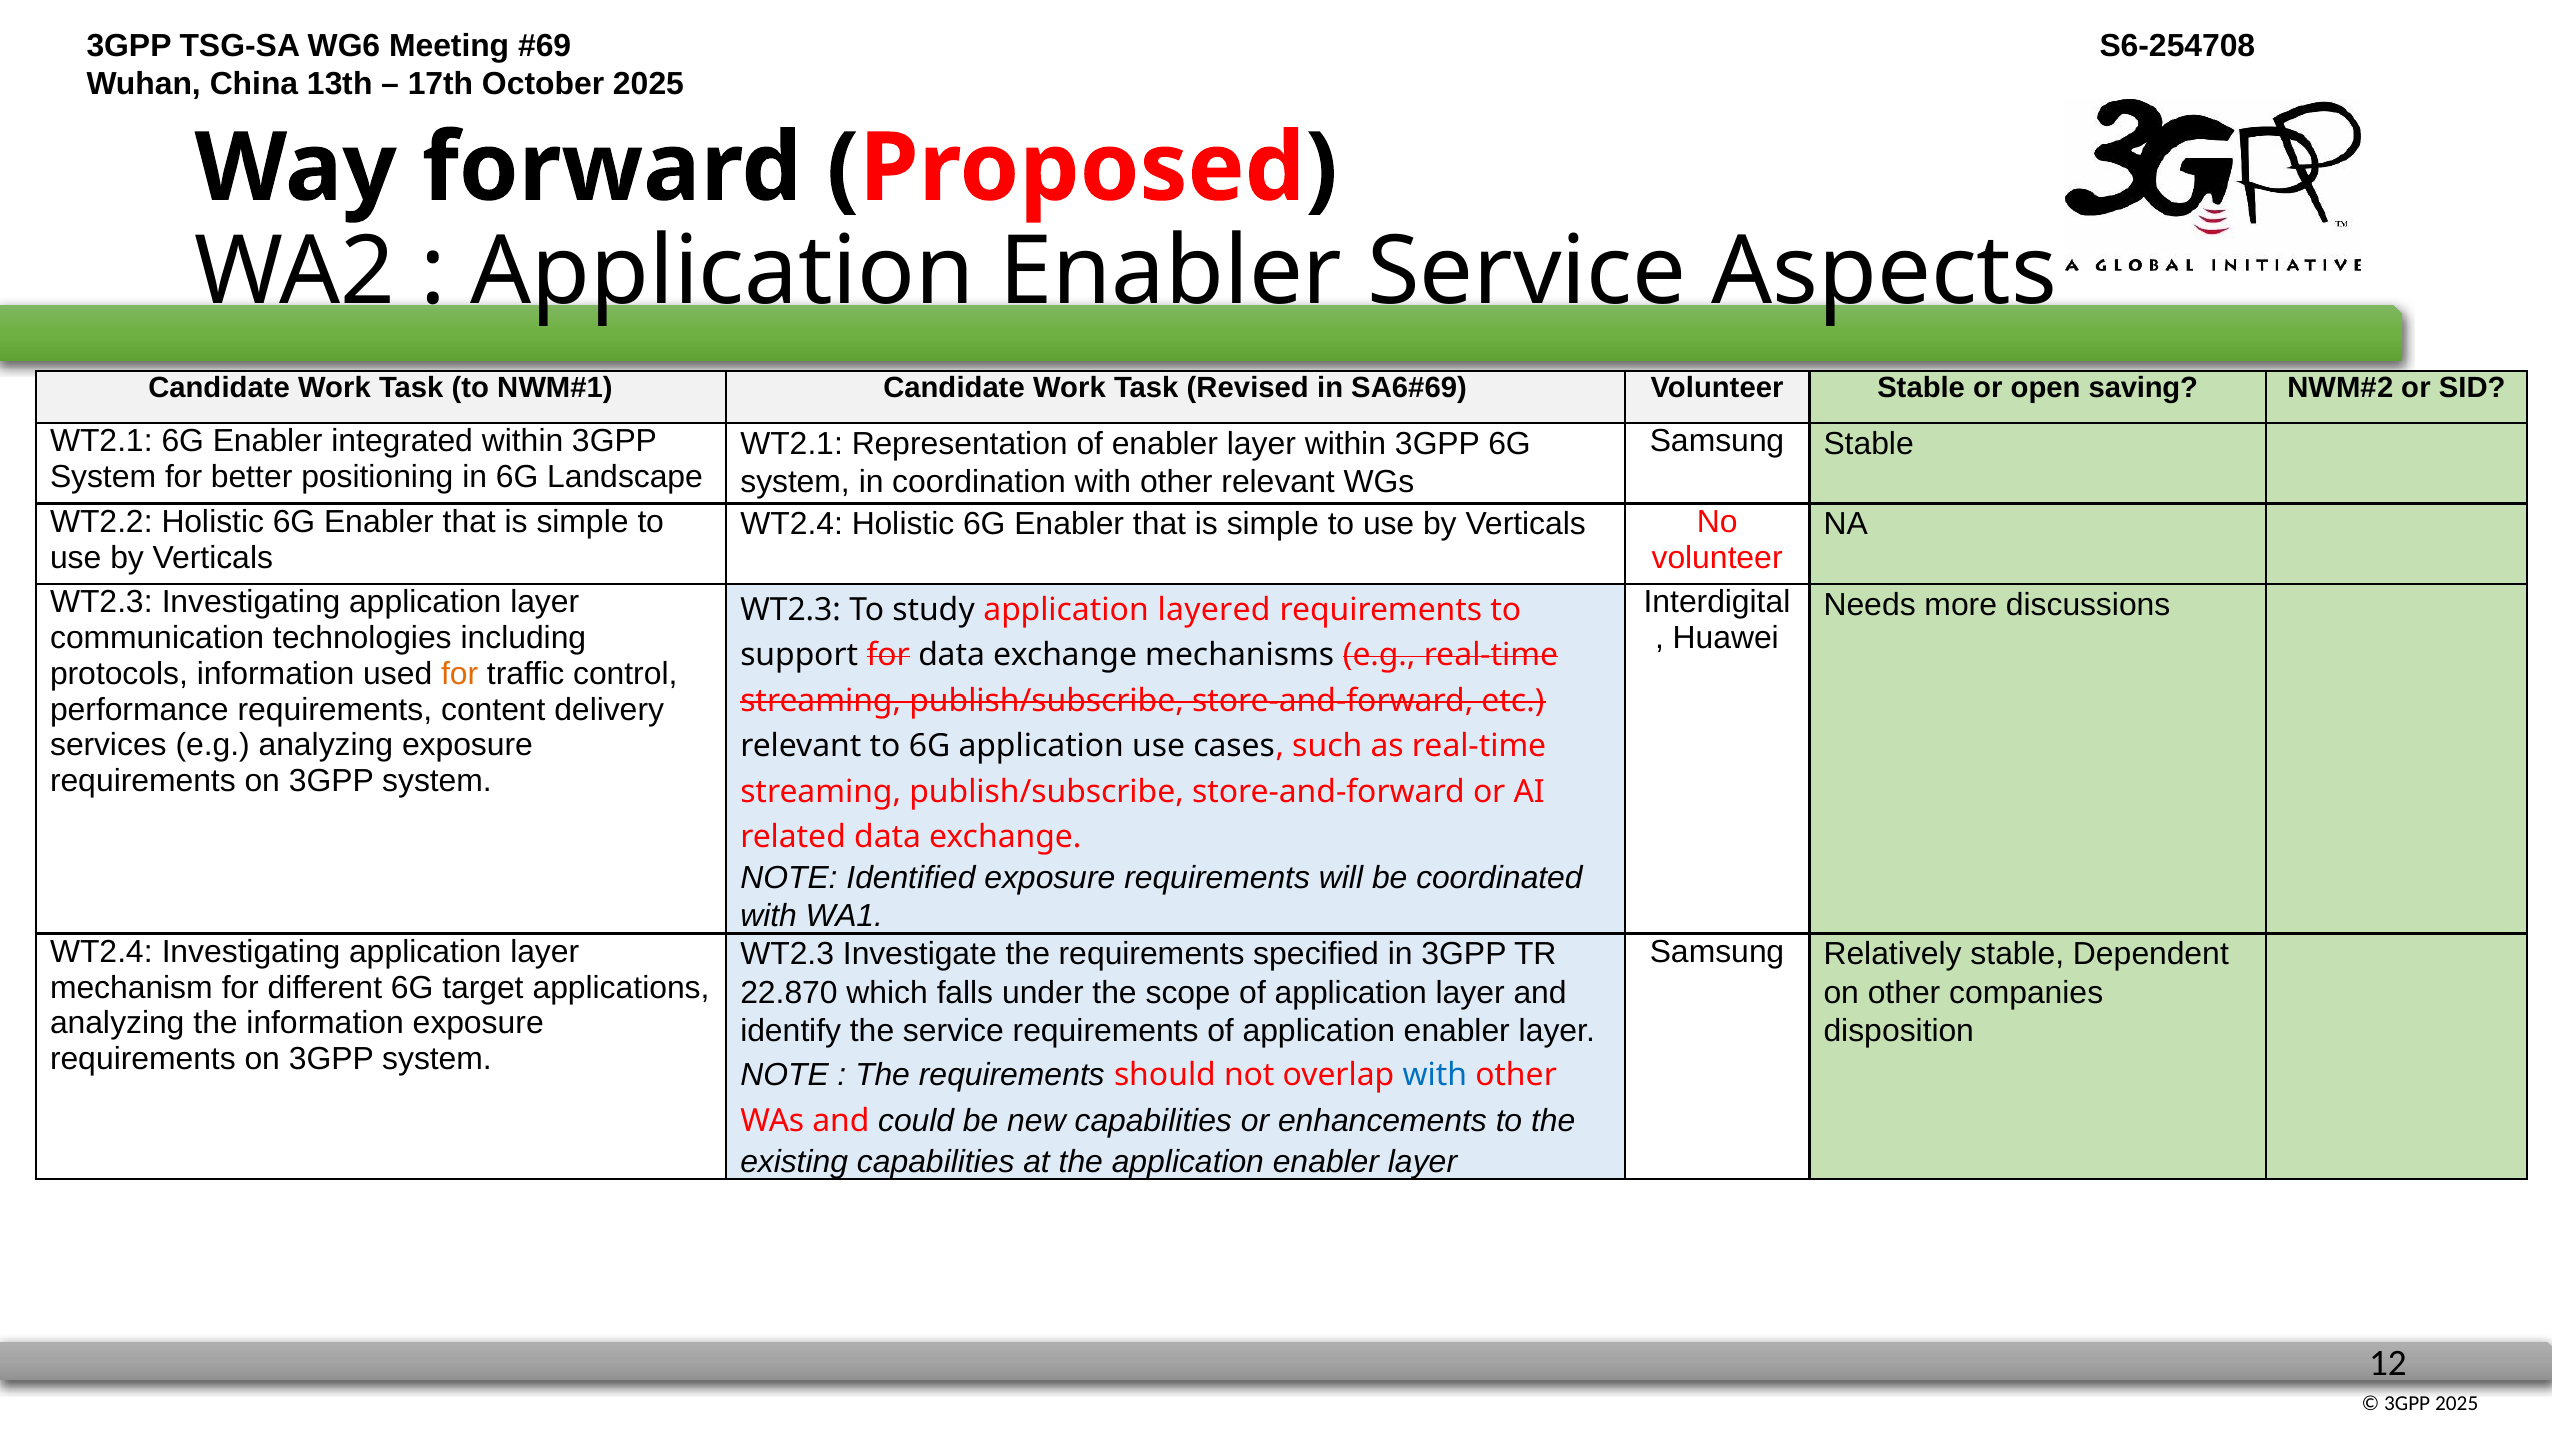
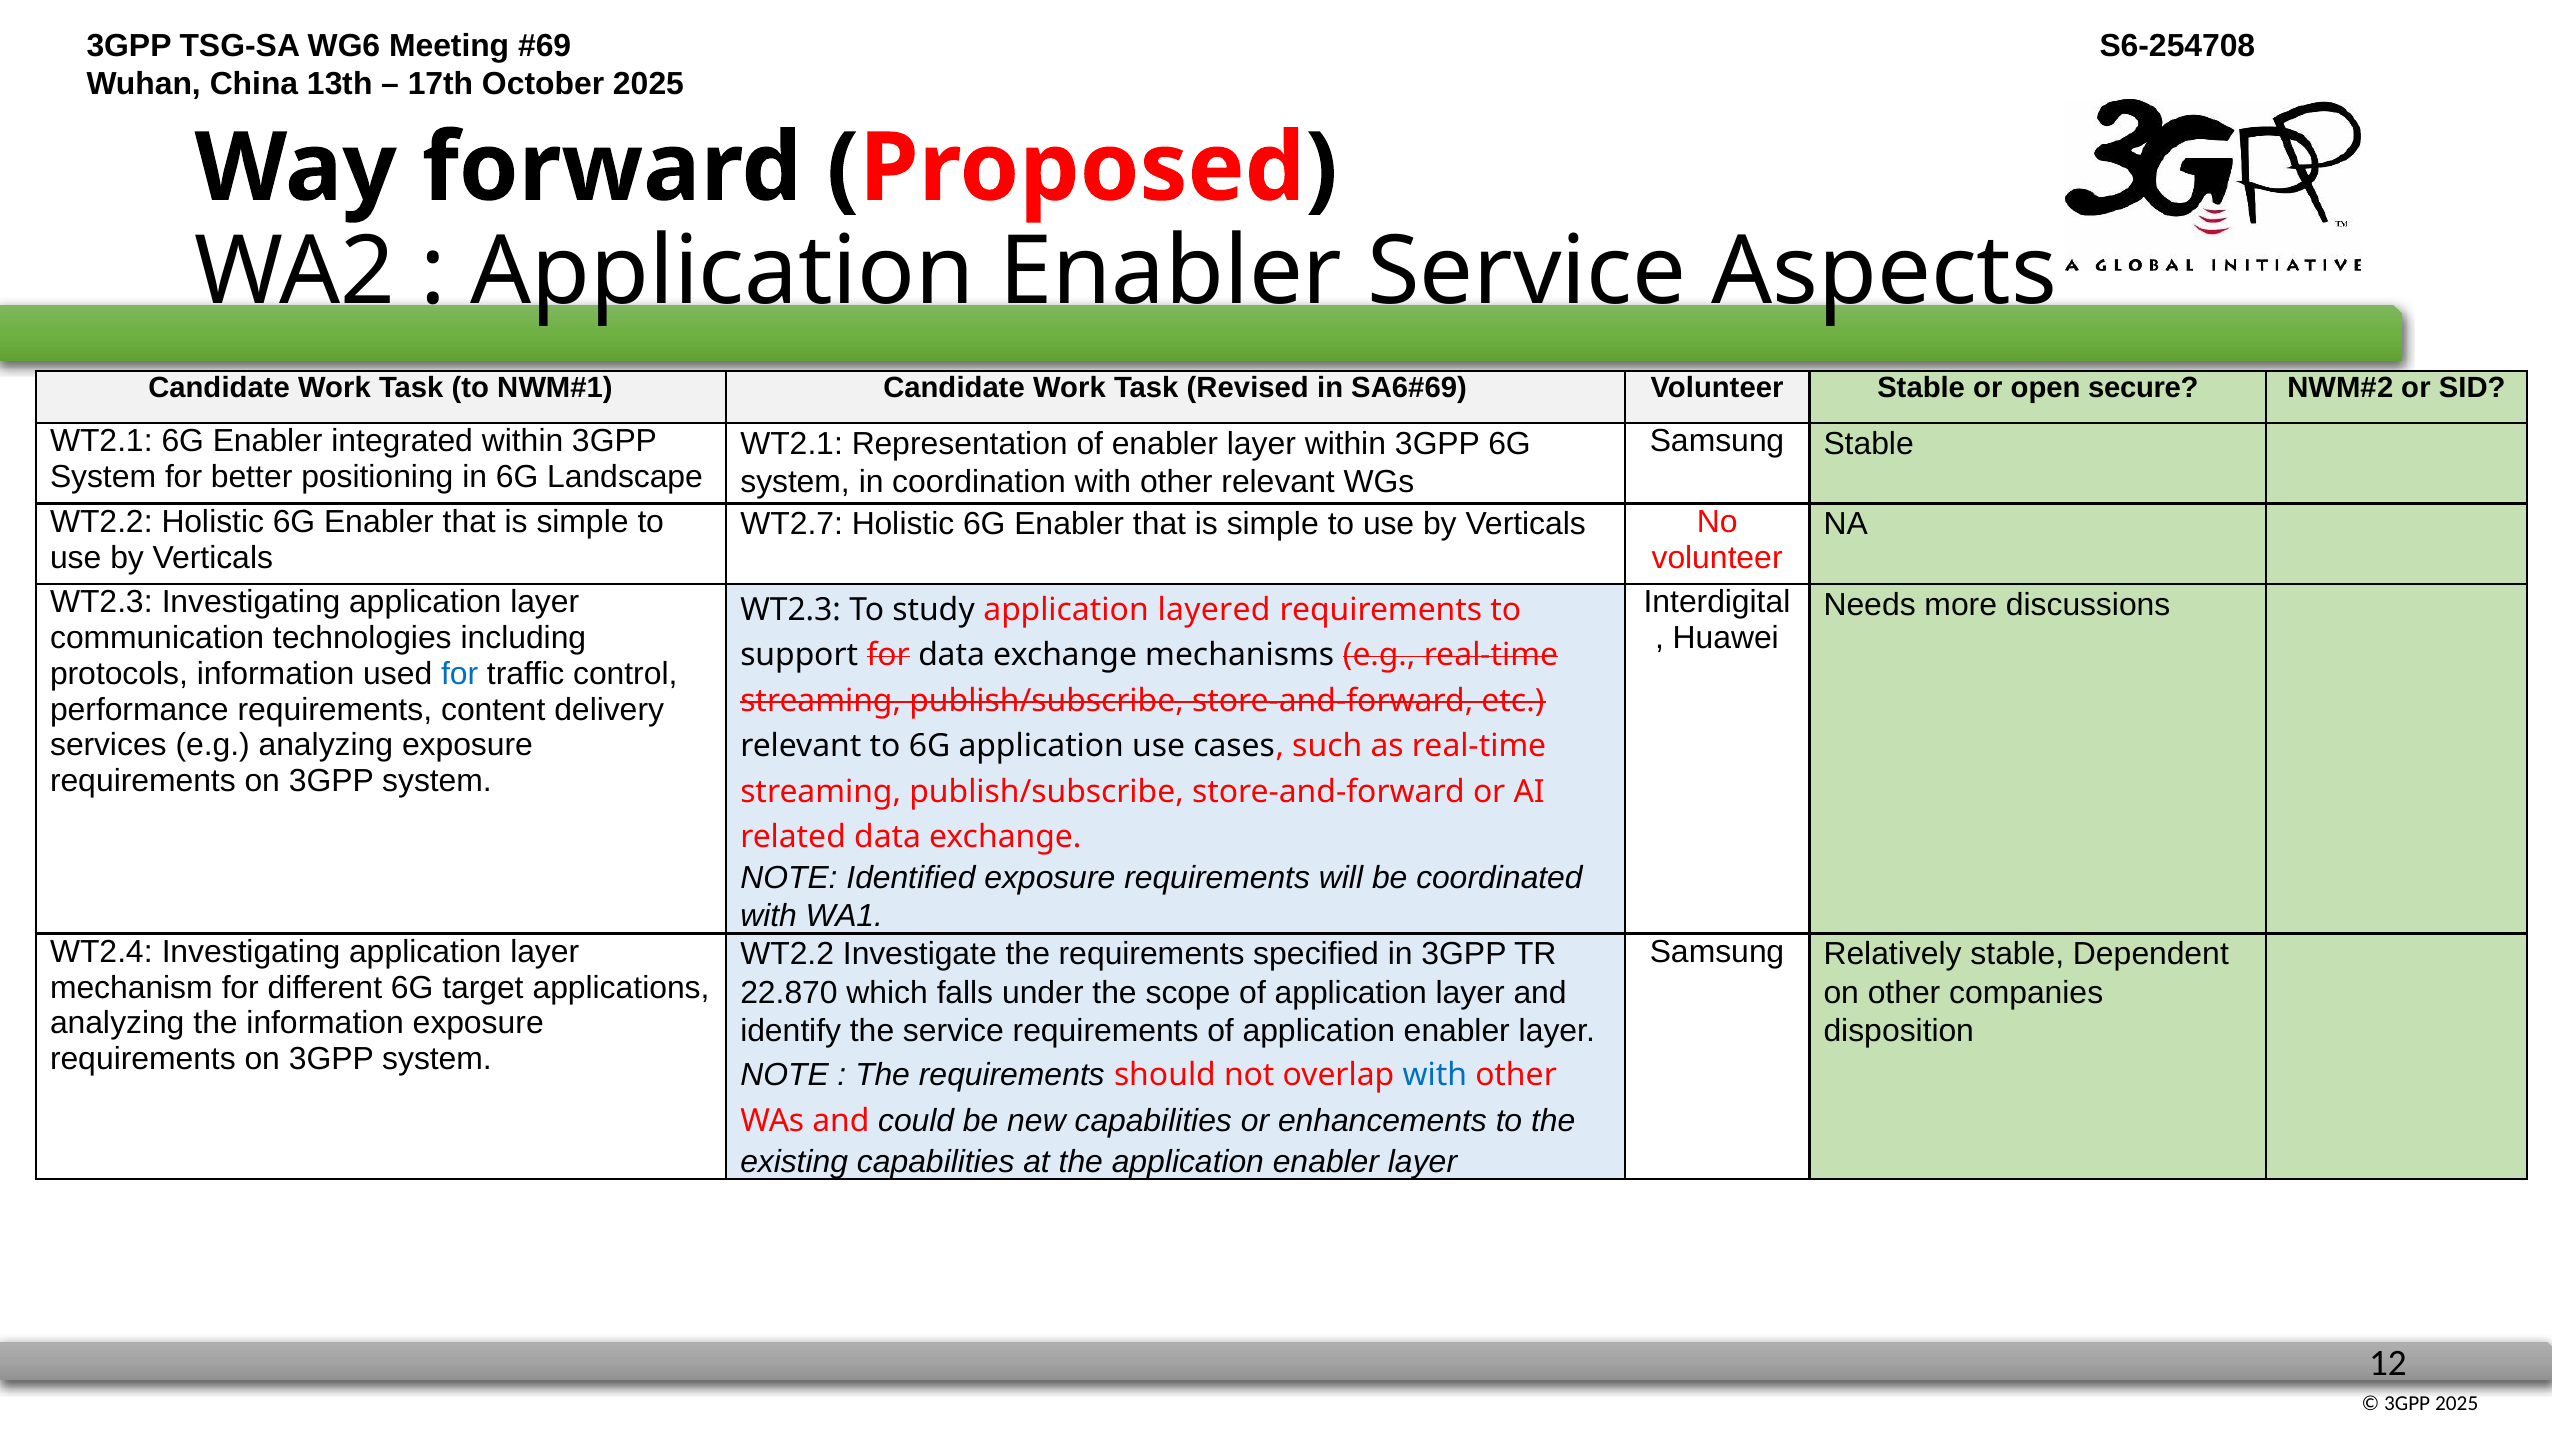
saving: saving -> secure (2143, 388)
WT2.4: WT2.4 -> WT2.7 (792, 525)
for colour: orange -> blue (460, 674)
WT2.3: WT2.3 -> WT2.2 (787, 955)
